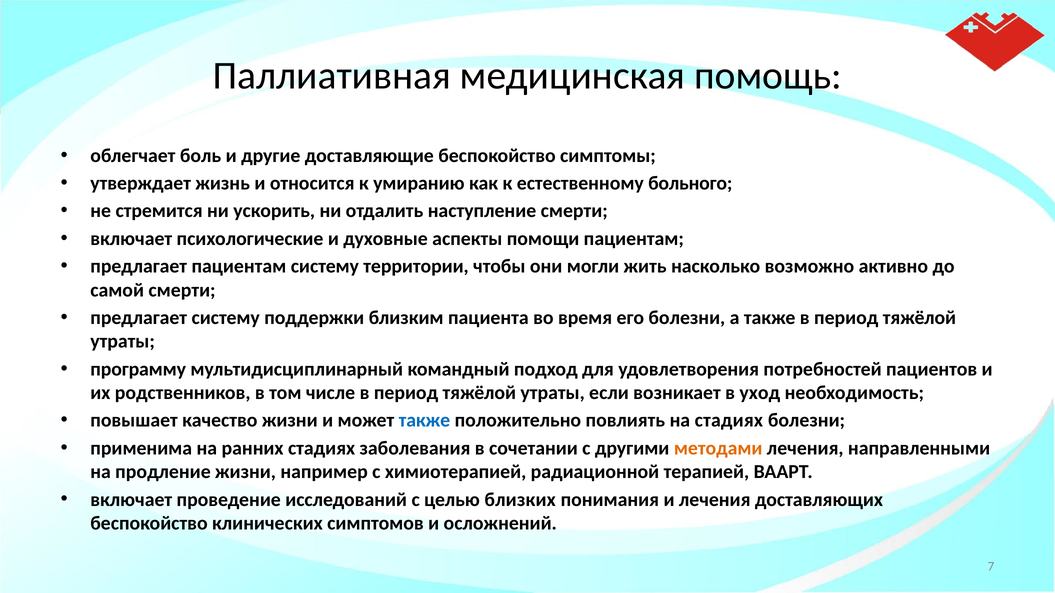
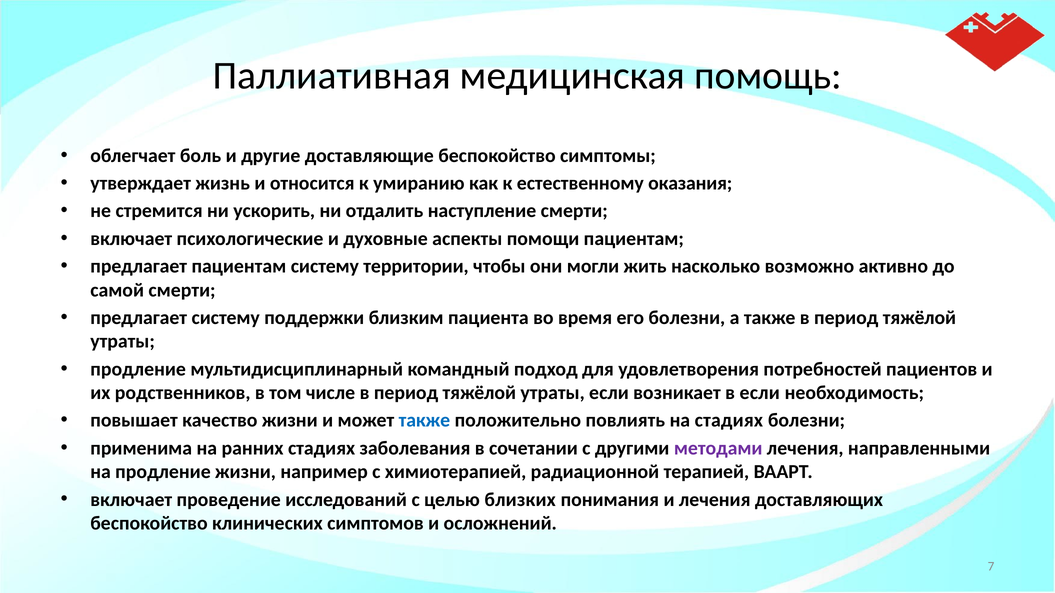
больного: больного -> оказания (690, 183)
программу: программу -> продление (138, 369)
в уход: уход -> если (760, 393)
методами colour: orange -> purple (718, 448)
